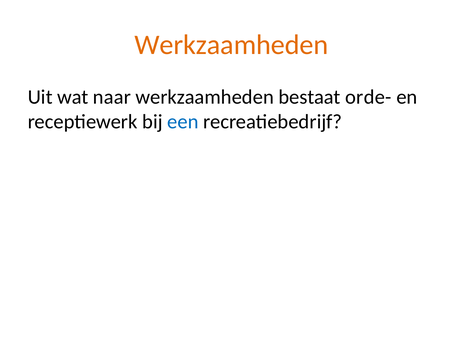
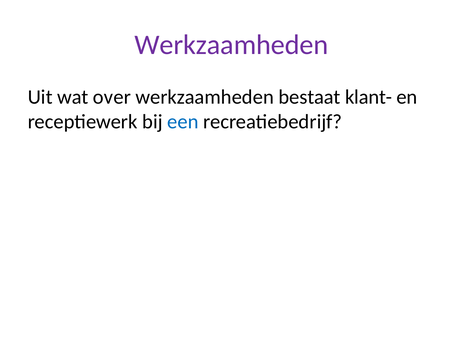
Werkzaamheden colour: orange -> purple (231, 45)
naar: naar -> over (112, 97)
orde-: orde- -> klant- (369, 97)
